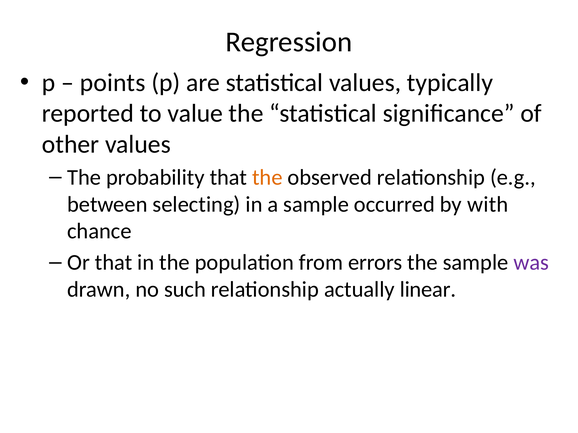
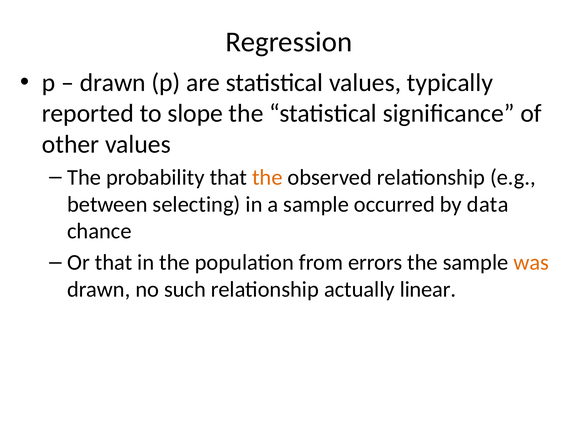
points: points -> drawn (113, 83)
value: value -> slope (195, 114)
with: with -> data (488, 205)
was colour: purple -> orange (531, 263)
